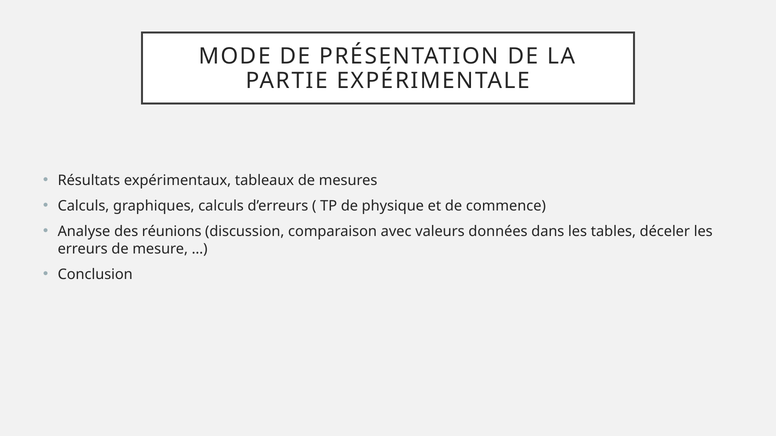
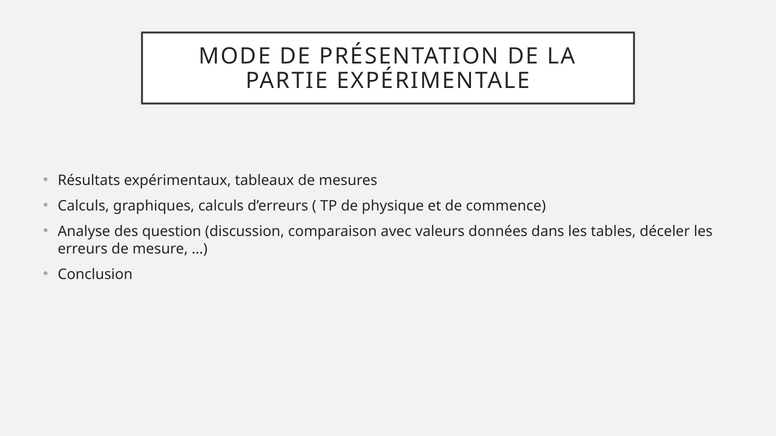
réunions: réunions -> question (172, 232)
